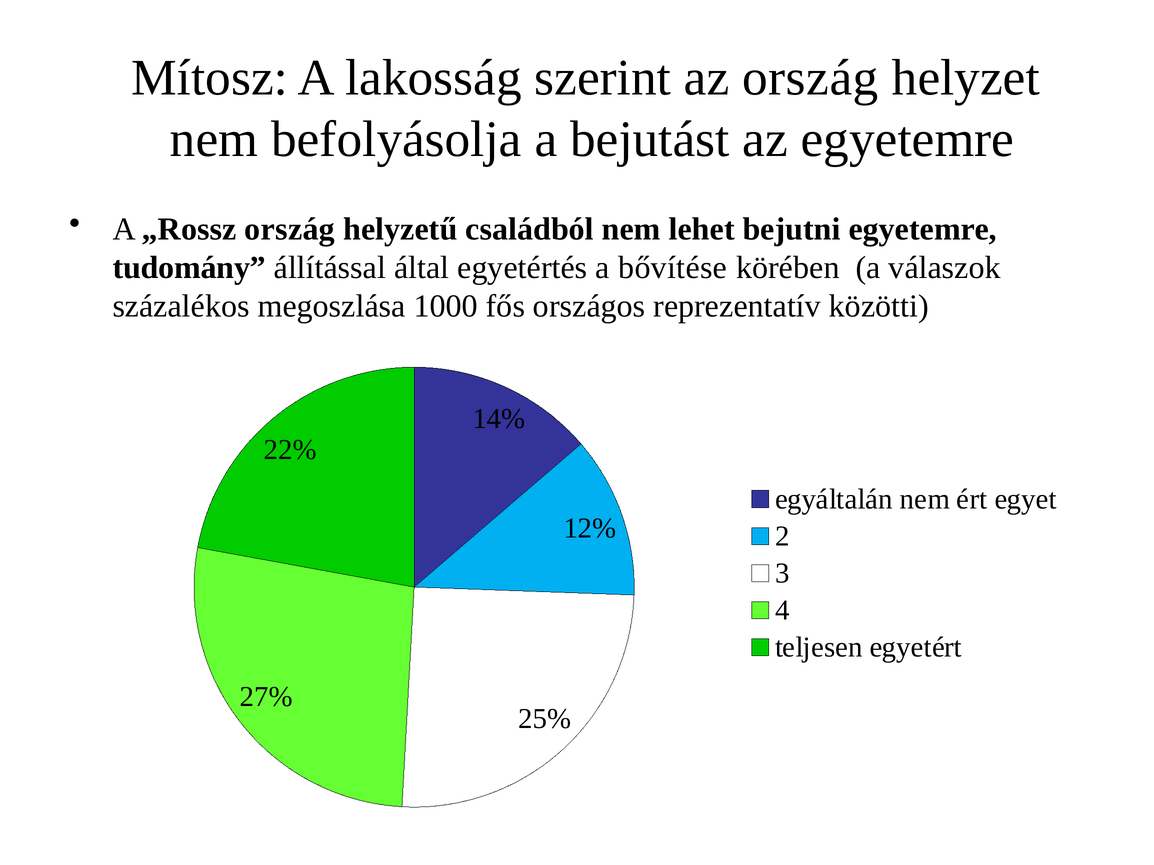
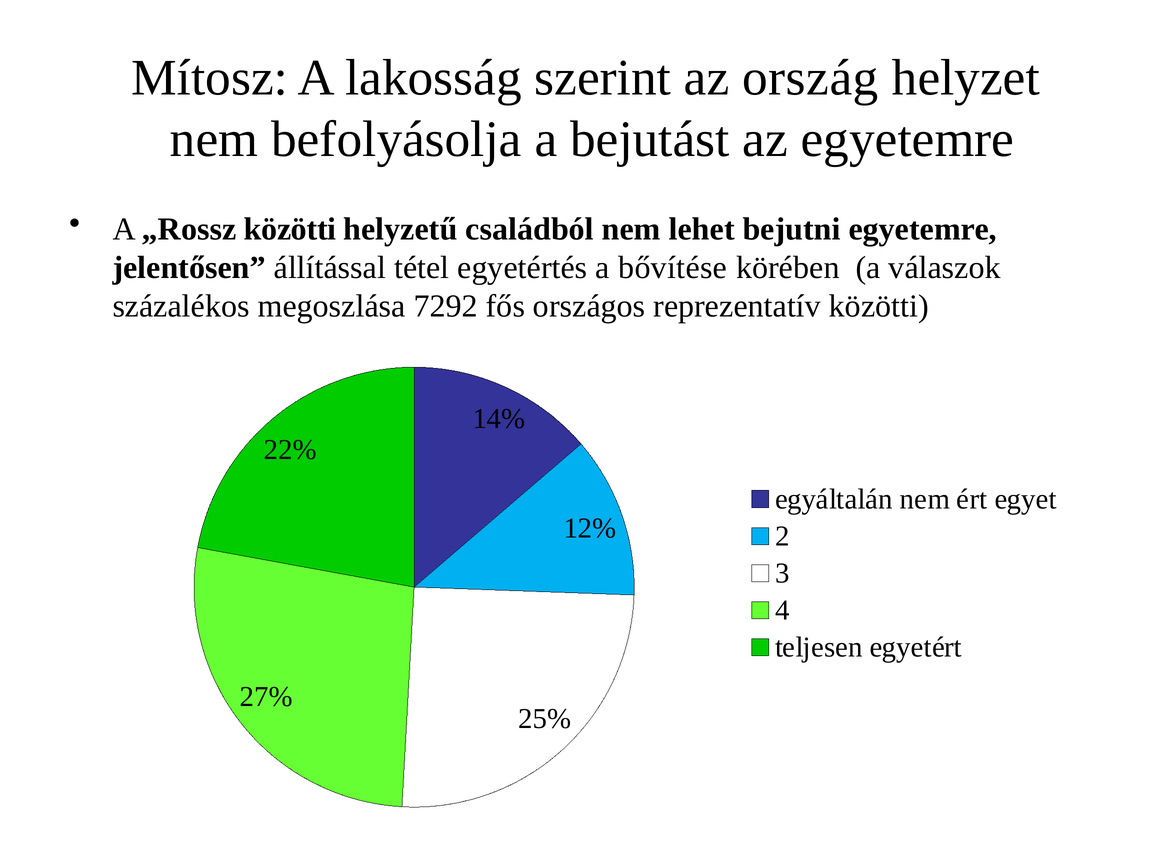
„Rossz ország: ország -> közötti (290, 229)
tudomány: tudomány -> jelentősen (189, 268)
által: által -> tétel (422, 268)
1000: 1000 -> 7292 (446, 306)
